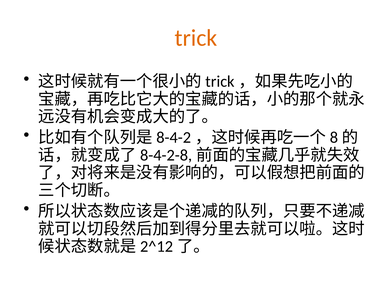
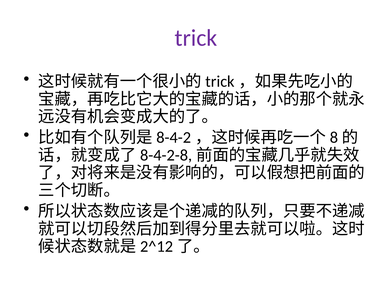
trick colour: orange -> purple (196, 38)
